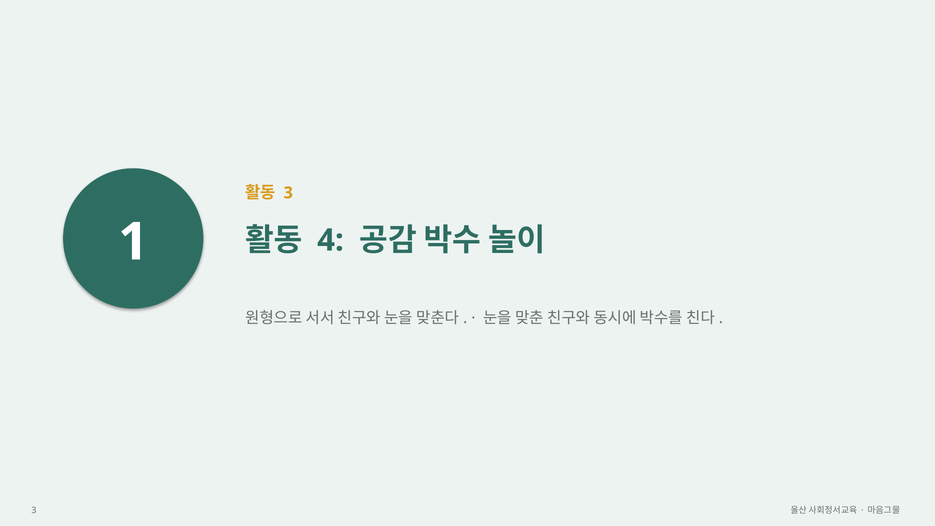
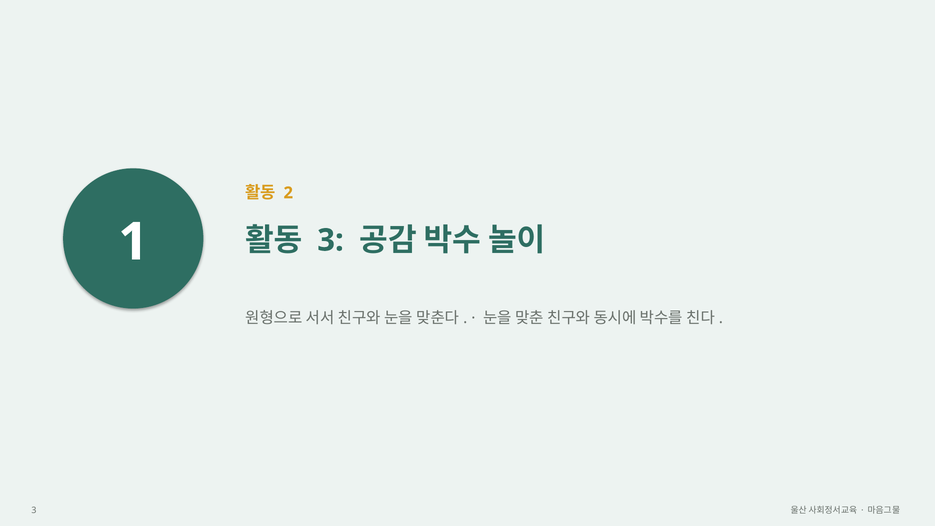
3: 3 -> 2 (288, 193)
4: 4 -> 3 (330, 240)
